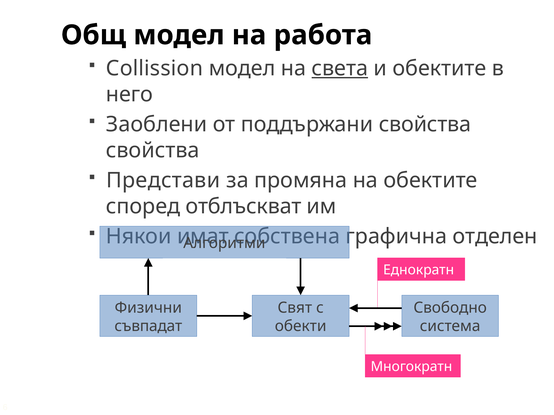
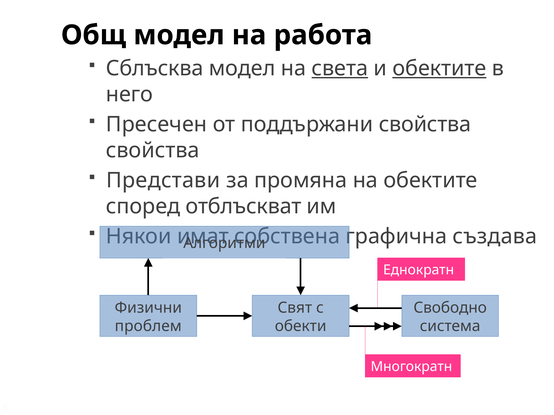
Collission: Collission -> Сблъсква (155, 69)
обектите underline: none -> present (439, 69)
Заоблени: Заоблени -> Пресечен (157, 125)
отделен: отделен -> създава (495, 237)
съвпадат: съвпадат -> проблем (148, 327)
